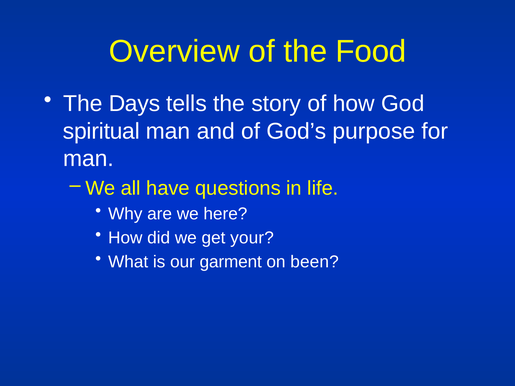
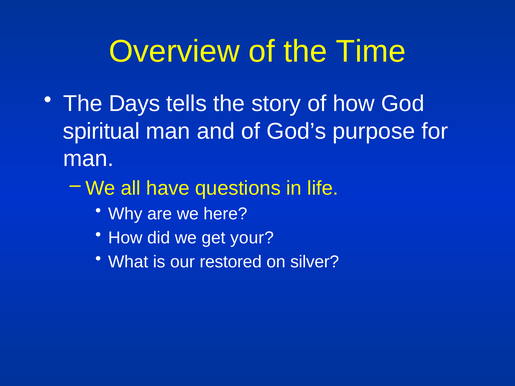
Food: Food -> Time (371, 52)
garment: garment -> restored (231, 262)
been: been -> silver (315, 262)
